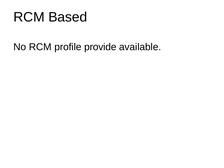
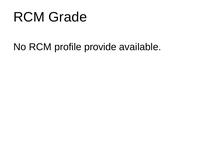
Based: Based -> Grade (68, 17)
